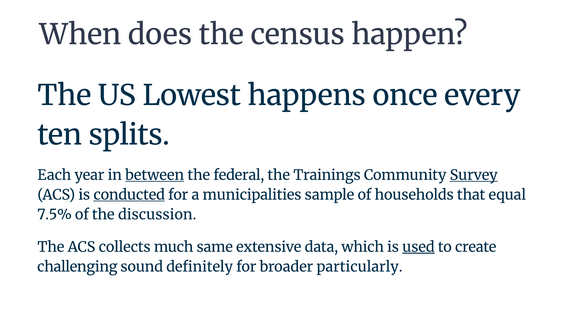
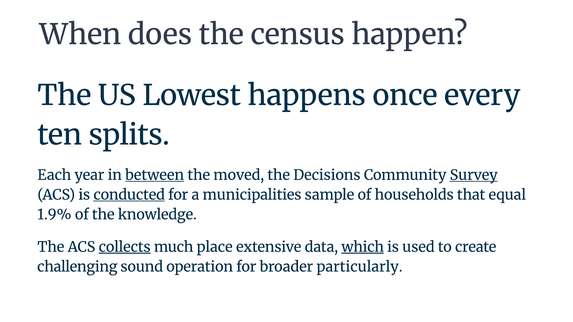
federal: federal -> moved (239, 175)
Trainings: Trainings -> Decisions (327, 175)
7.5%: 7.5% -> 1.9% (54, 215)
discussion: discussion -> knowledge (157, 215)
collects underline: none -> present (125, 247)
same: same -> place (215, 247)
which underline: none -> present (363, 247)
used underline: present -> none (418, 247)
definitely: definitely -> operation (200, 267)
